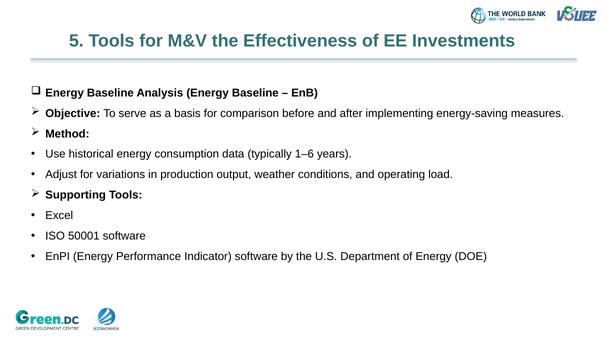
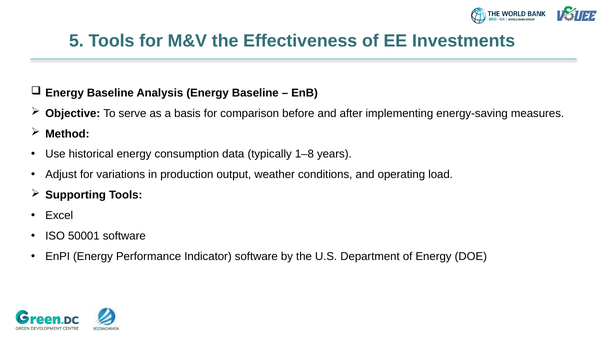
1–6: 1–6 -> 1–8 (304, 154)
